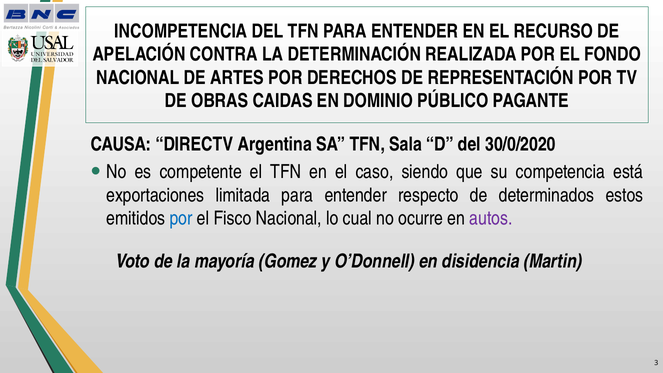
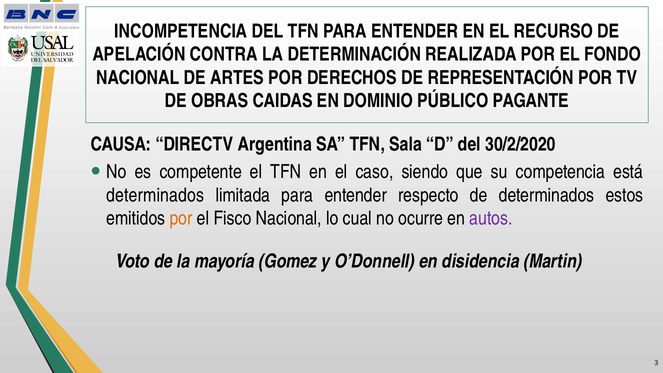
30/0/2020: 30/0/2020 -> 30/2/2020 (520, 145)
exportaciones: exportaciones -> determinados (155, 195)
por colour: blue -> orange (181, 218)
